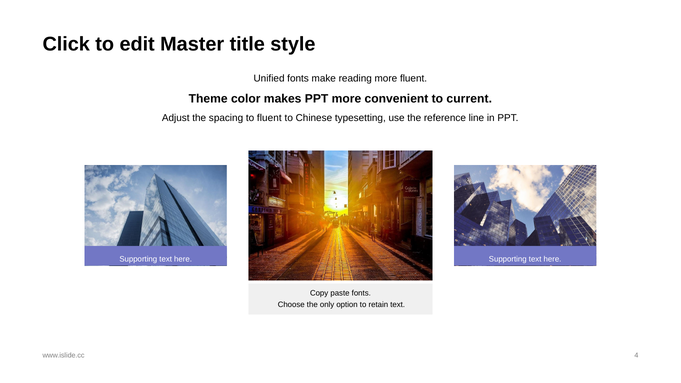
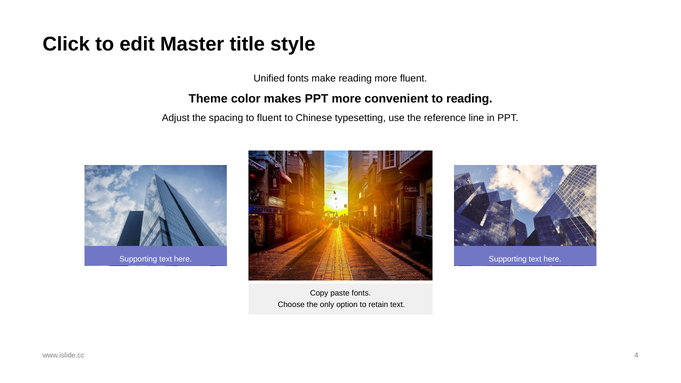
to current: current -> reading (469, 99)
